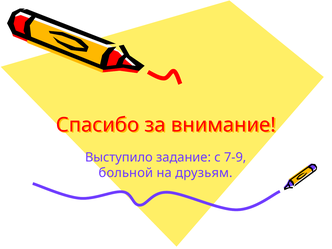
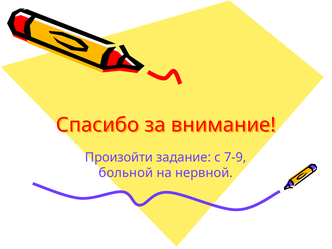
Выступило: Выступило -> Произойти (119, 157)
друзьям: друзьям -> нервной (204, 173)
